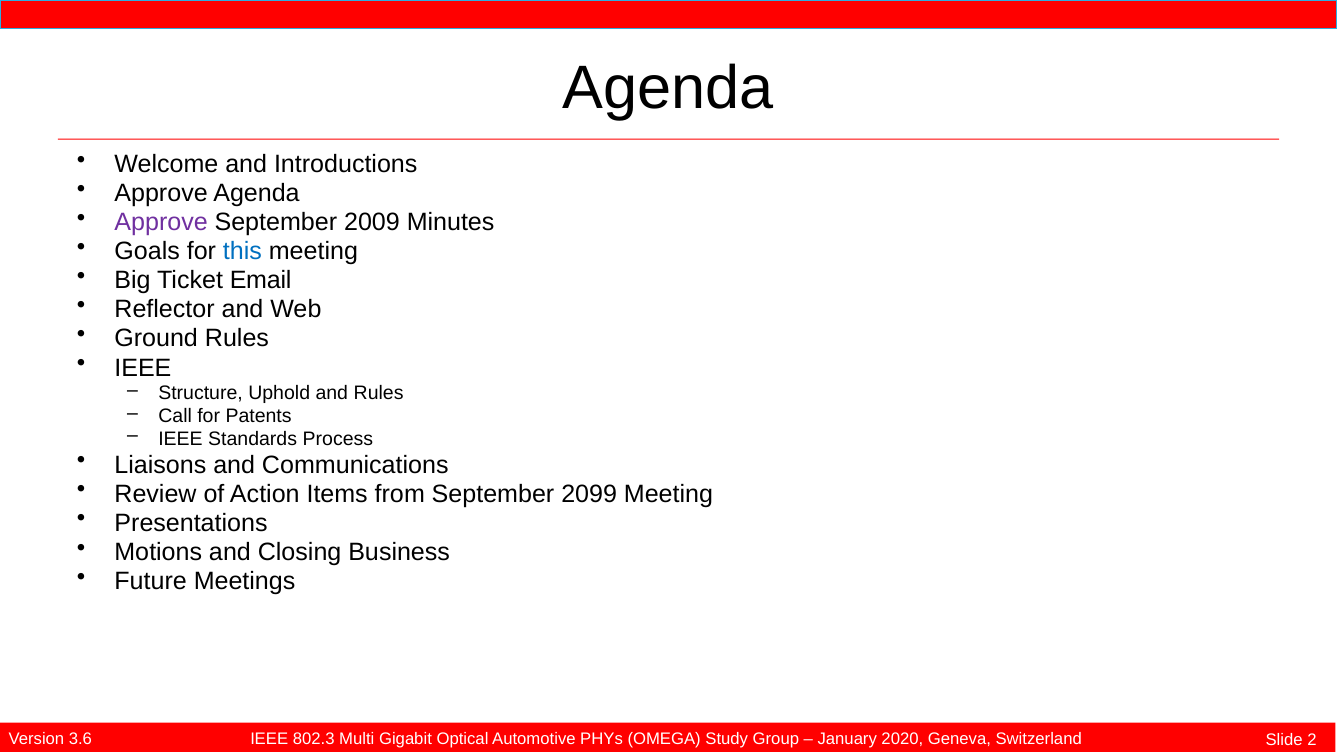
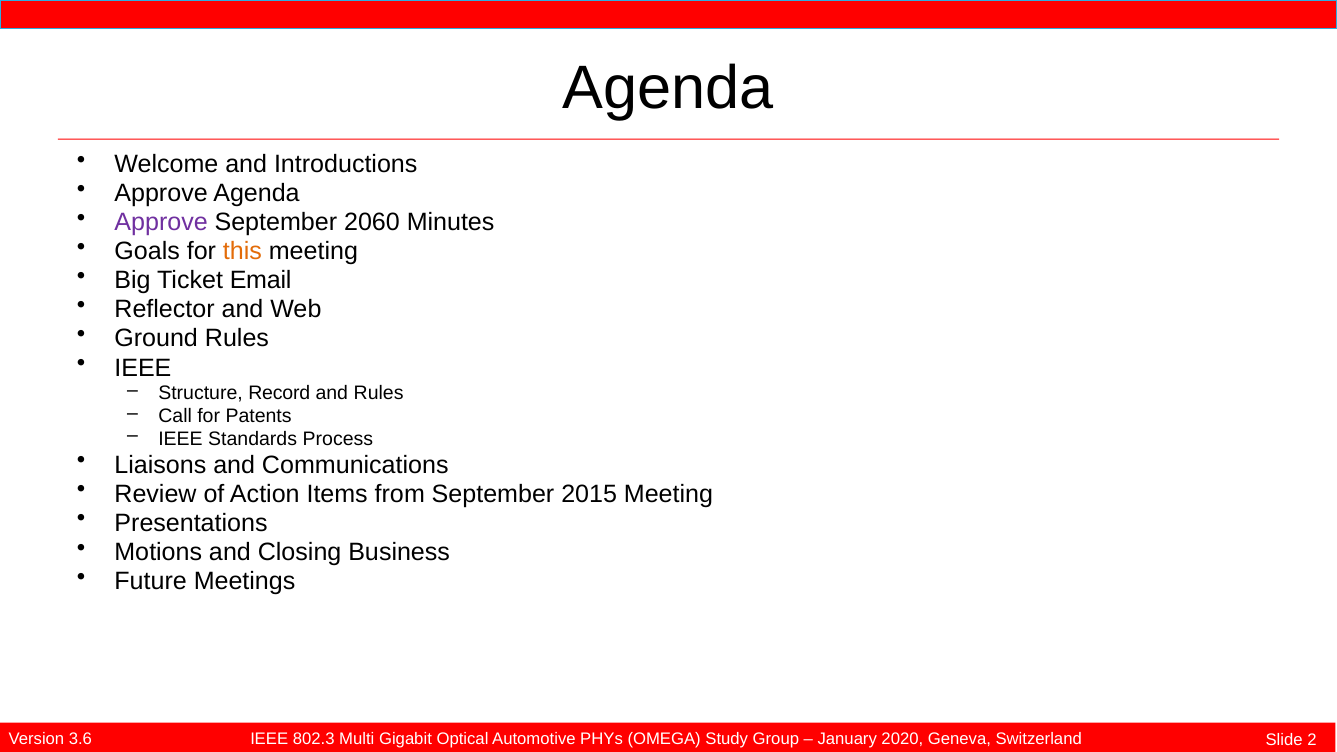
2009: 2009 -> 2060 (372, 222)
this colour: blue -> orange (242, 251)
Uphold: Uphold -> Record (279, 393)
2099: 2099 -> 2015 (589, 494)
